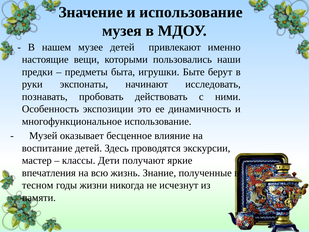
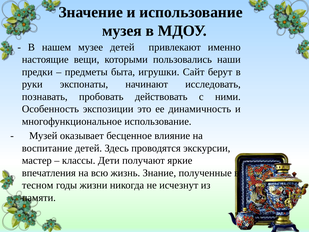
Быте: Быте -> Сайт (194, 72)
